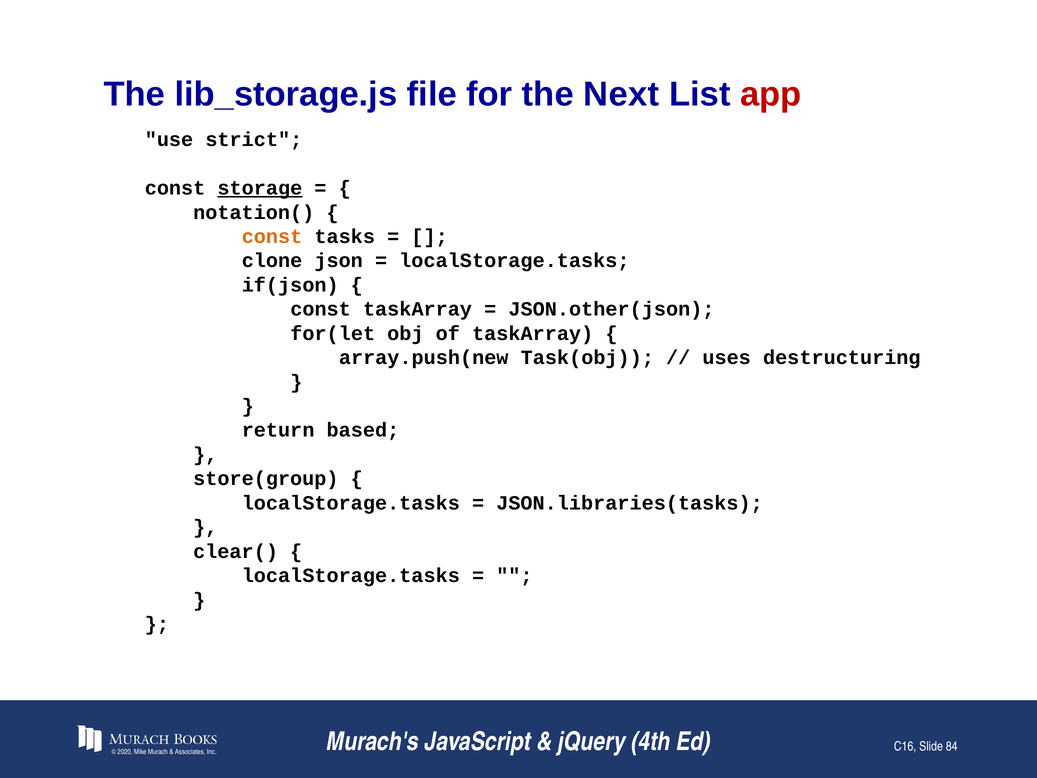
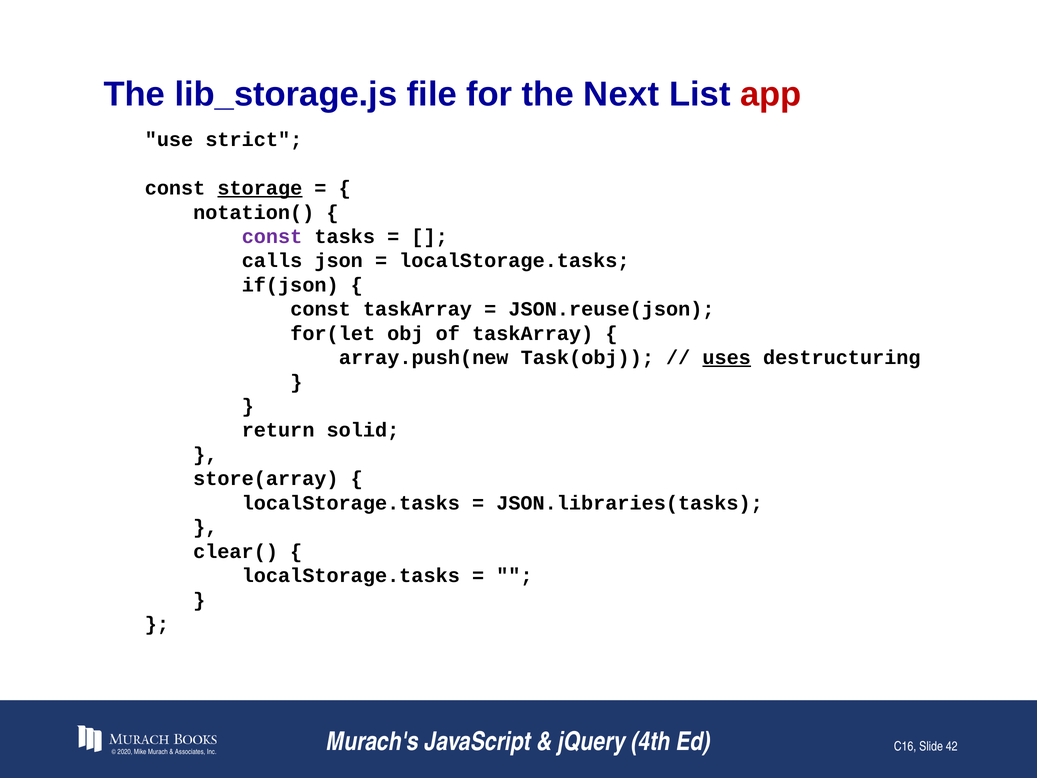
const colour: orange -> purple (272, 237)
clone: clone -> calls (272, 261)
JSON.other(json: JSON.other(json -> JSON.reuse(json (611, 309)
uses underline: none -> present (727, 358)
based: based -> solid (363, 430)
store(group: store(group -> store(array (266, 479)
84: 84 -> 42 (952, 746)
